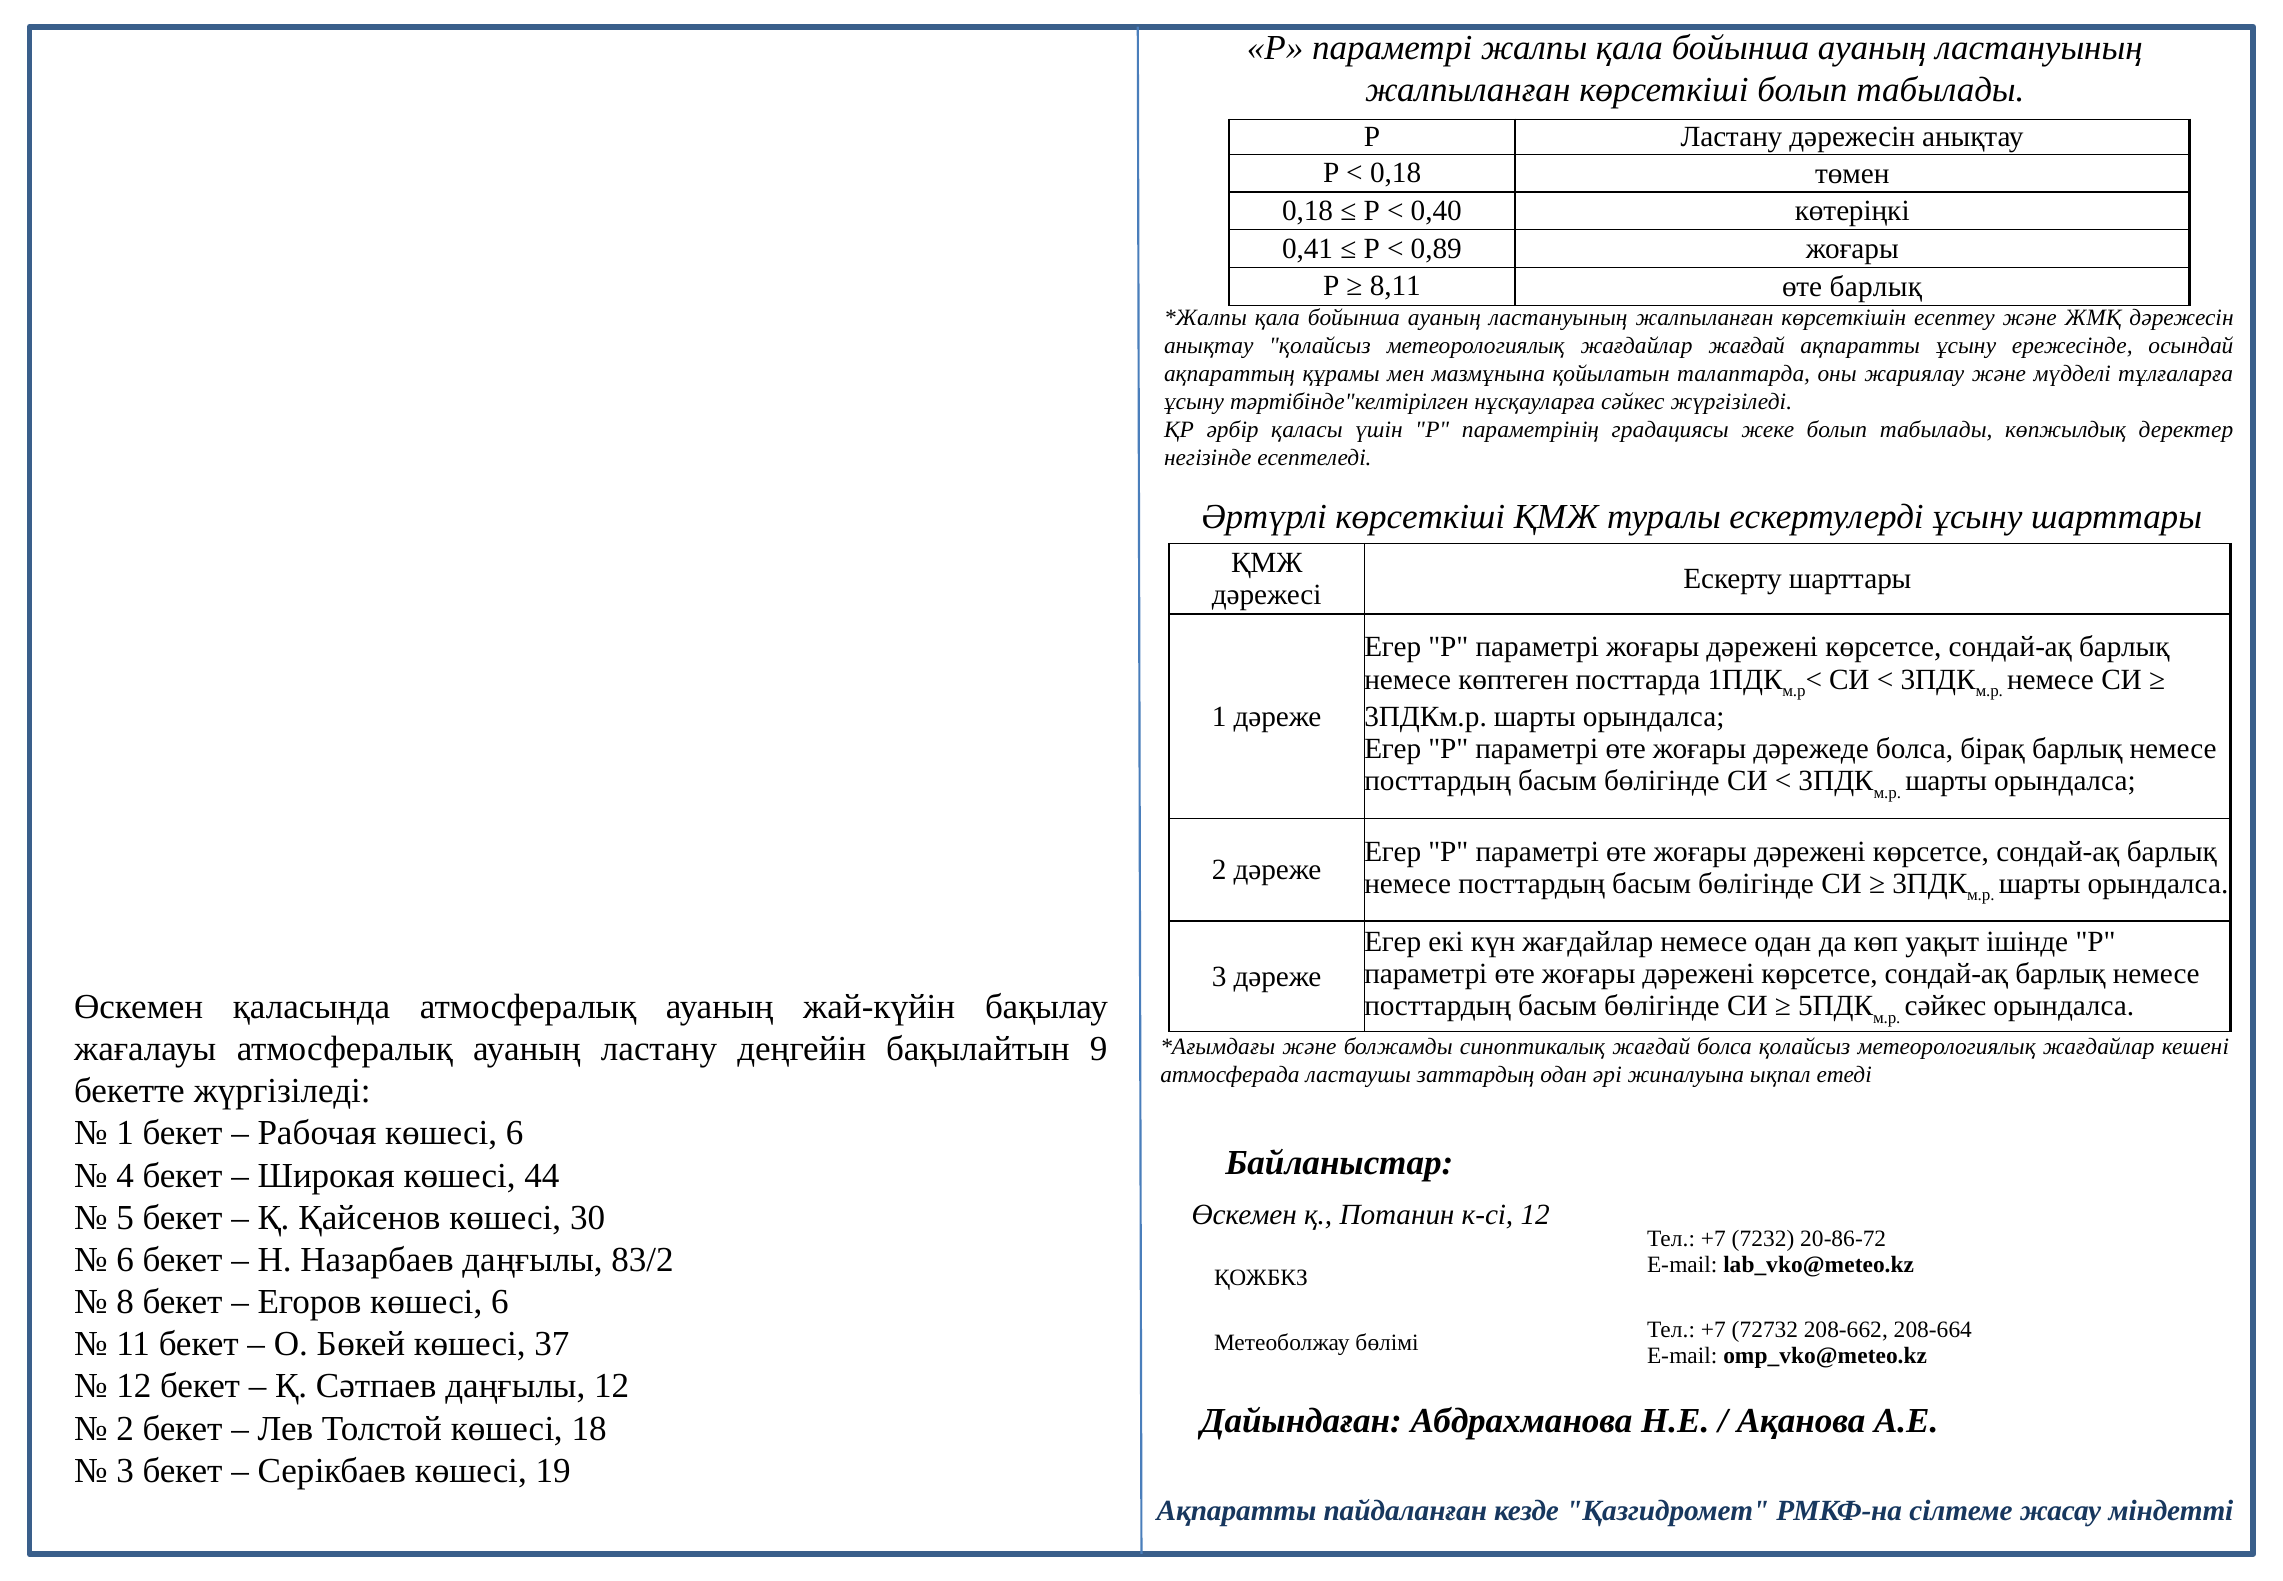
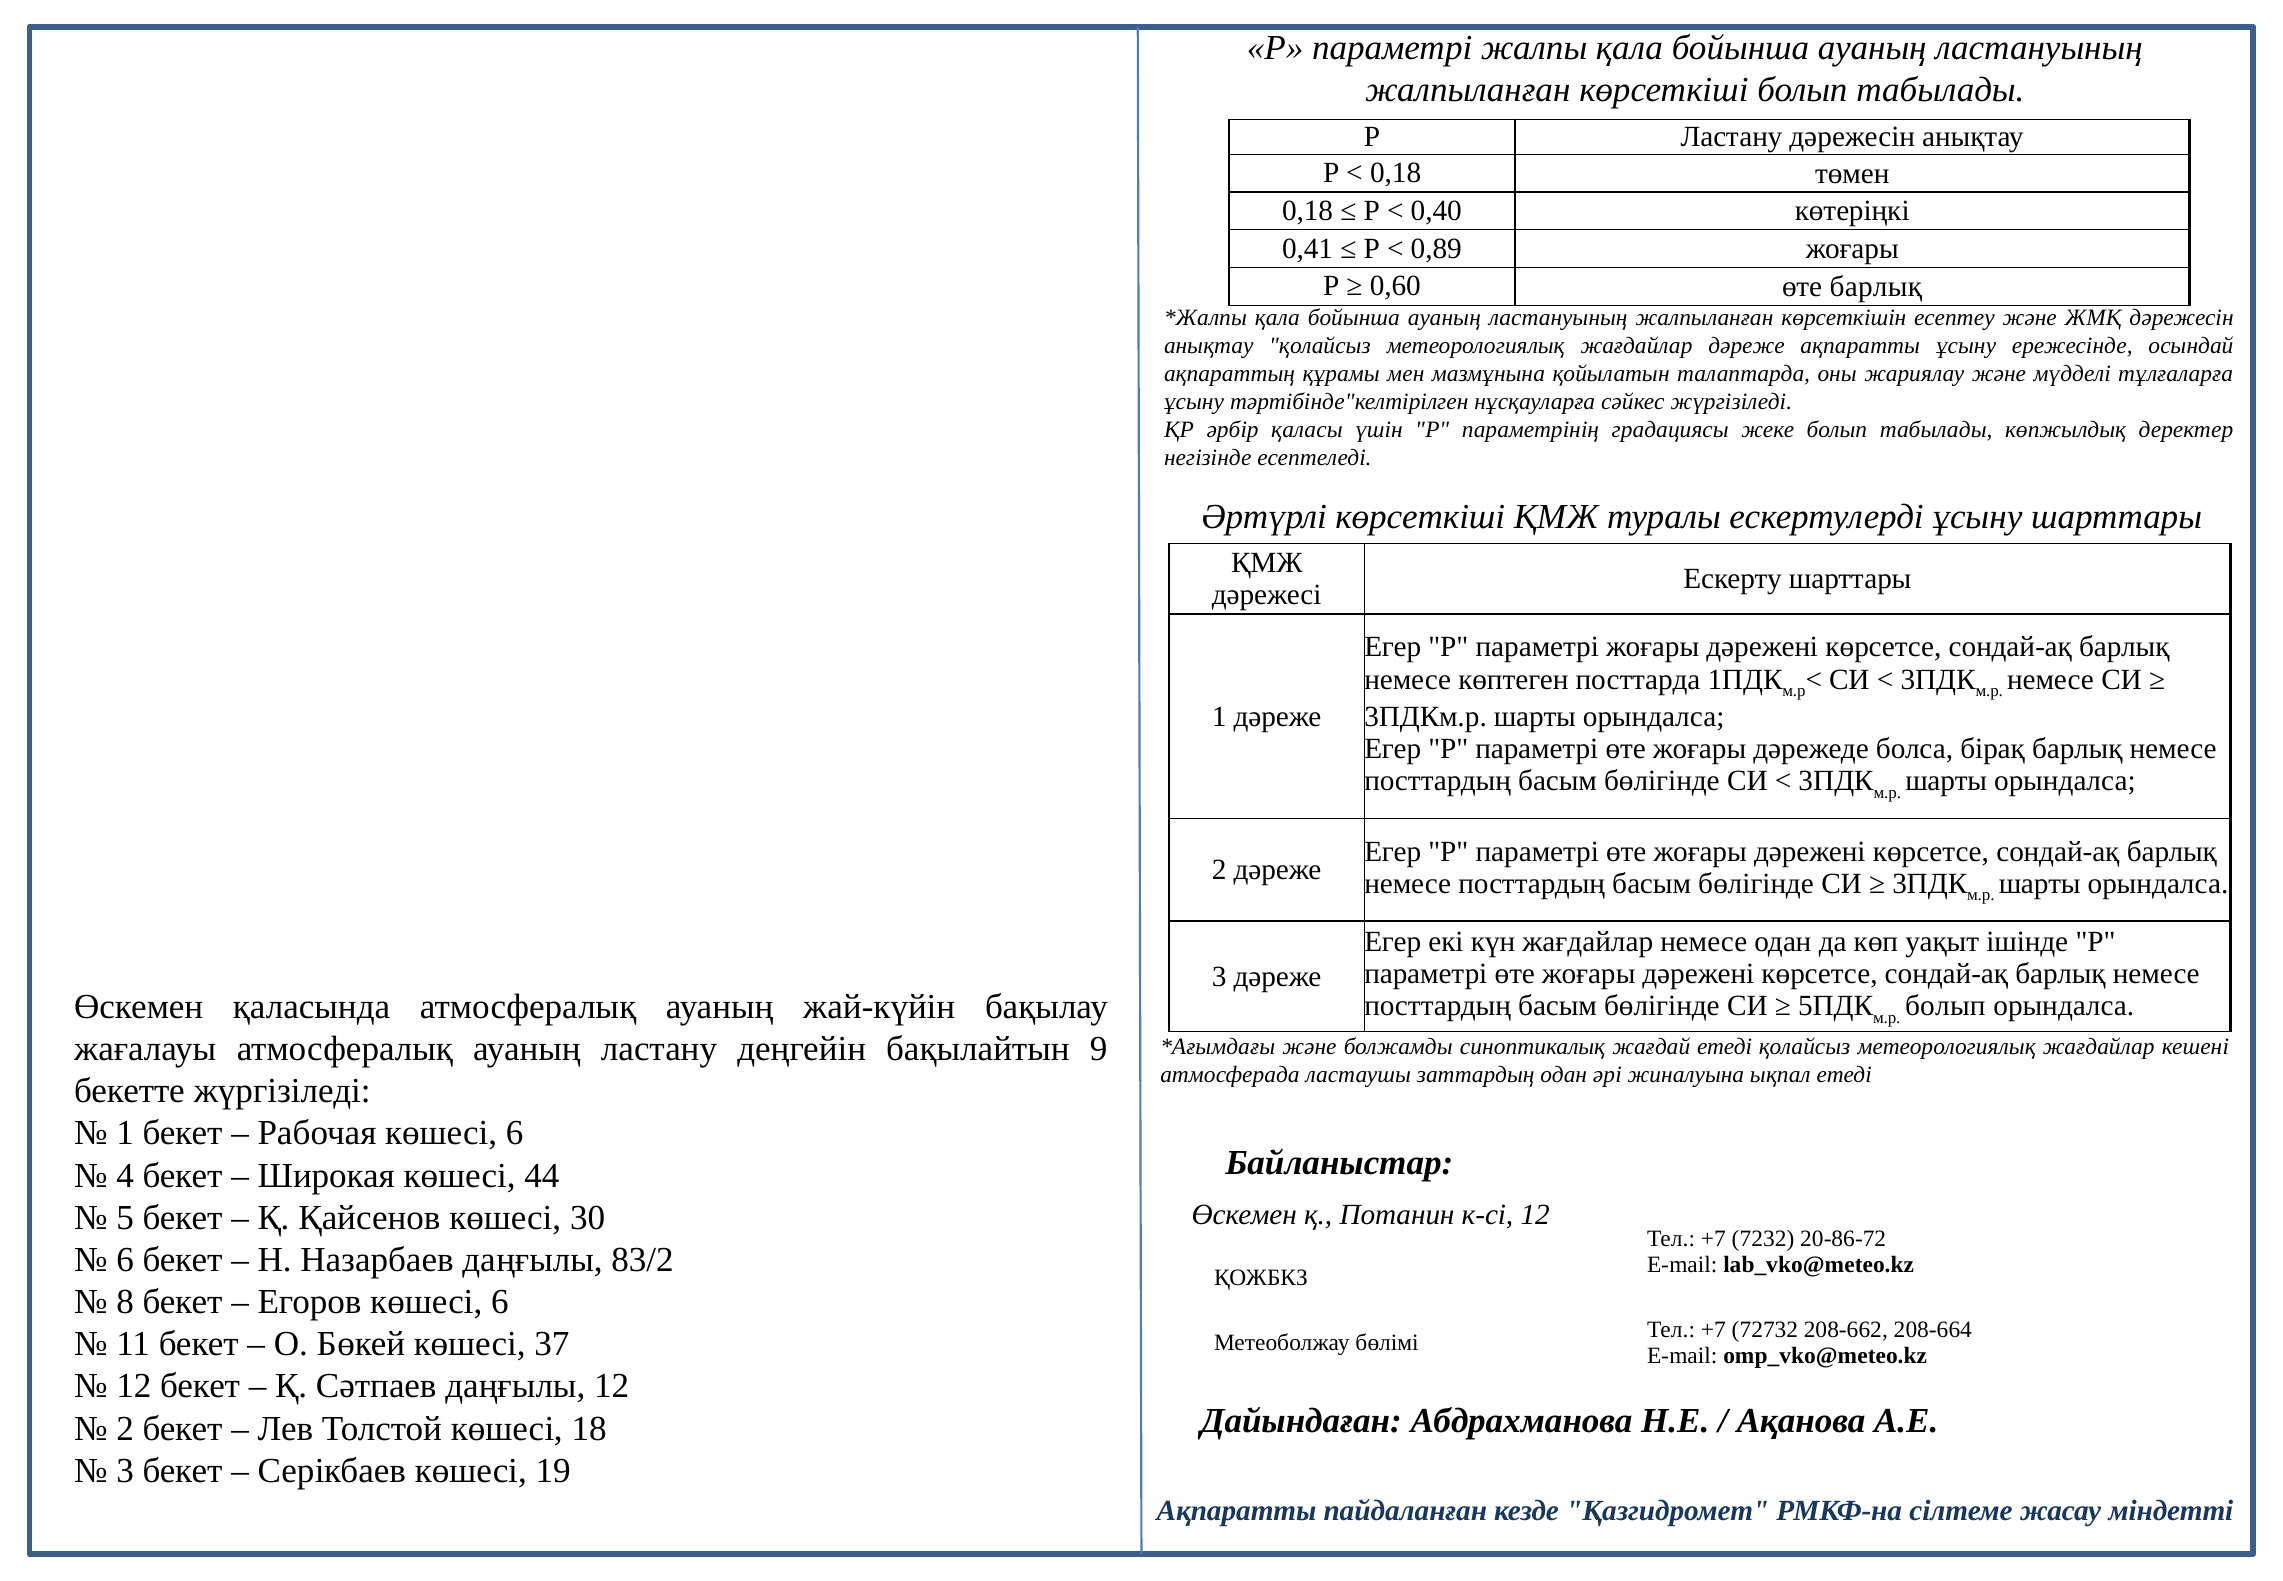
8,11: 8,11 -> 0,60 (1395, 286)
жағдайлар жағдай: жағдай -> дәреже (1747, 346)
сәйкес: сәйкес -> болып (1945, 1006)
жағдай болса: болса -> етеді (1725, 1046)
